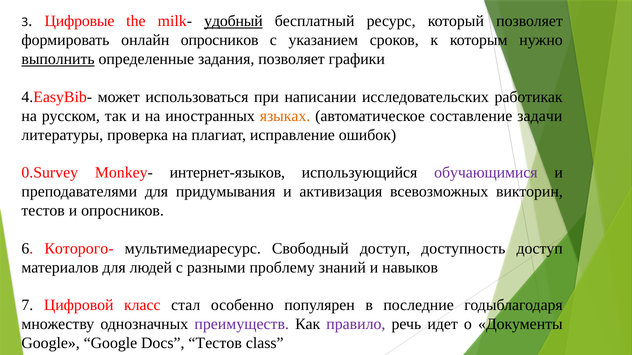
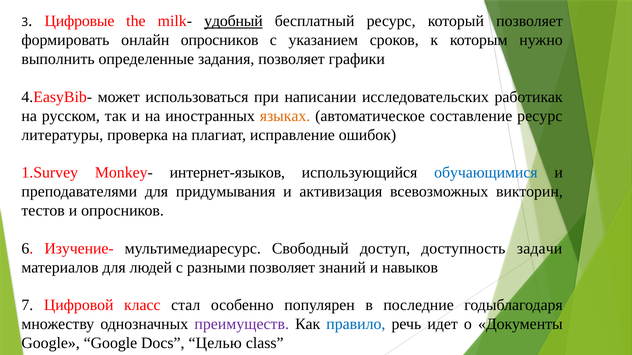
выполнить underline: present -> none (58, 59)
составление задачи: задачи -> ресурс (540, 116)
0.Survey: 0.Survey -> 1.Survey (50, 173)
обучающимися colour: purple -> blue (486, 173)
Которого-: Которого- -> Изучение- (79, 249)
доступность доступ: доступ -> задачи (540, 249)
разными проблему: проблему -> позволяет (282, 268)
правило colour: purple -> blue (356, 325)
Docs Тестов: Тестов -> Целью (215, 344)
